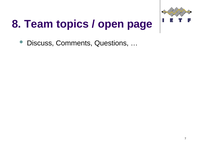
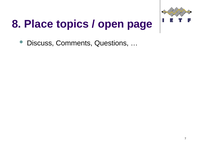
Team: Team -> Place (39, 24)
